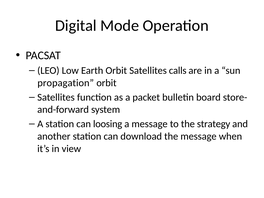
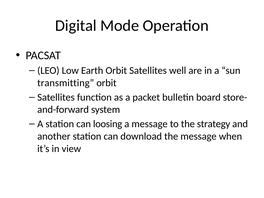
calls: calls -> well (178, 71)
propagation: propagation -> transmitting (66, 83)
